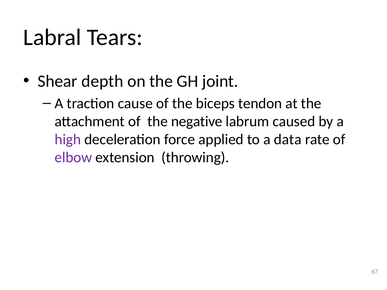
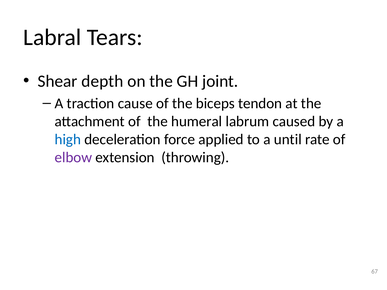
negative: negative -> humeral (197, 121)
high colour: purple -> blue (68, 140)
data: data -> until (288, 140)
